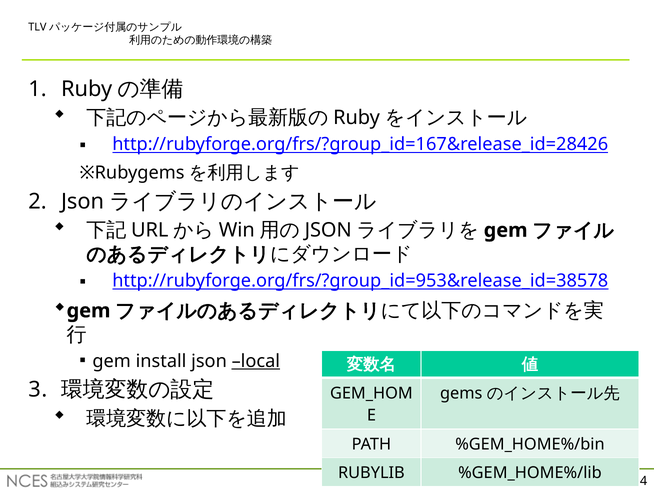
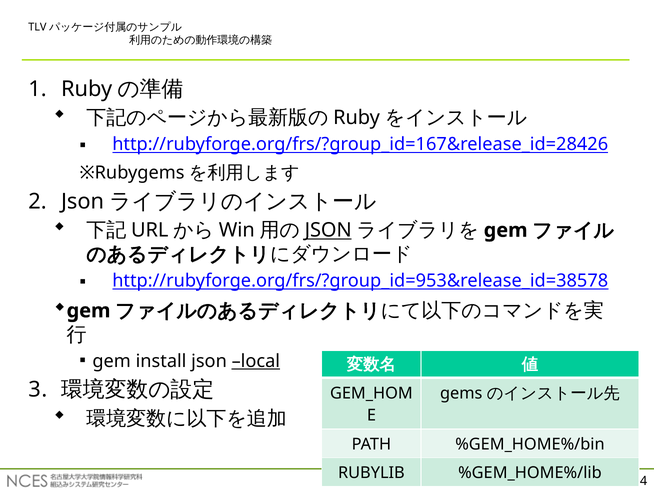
JSON underline: none -> present (328, 230)
